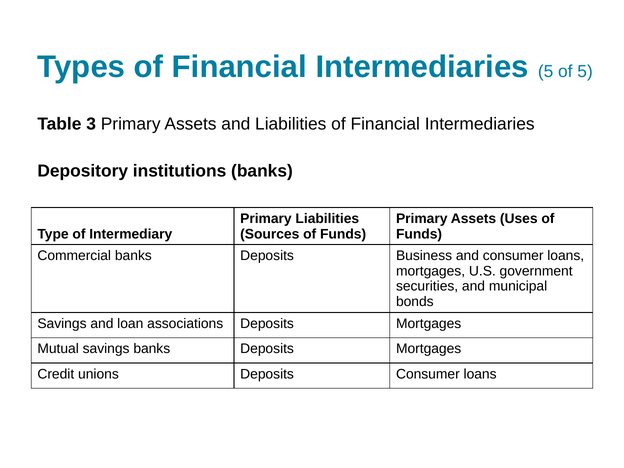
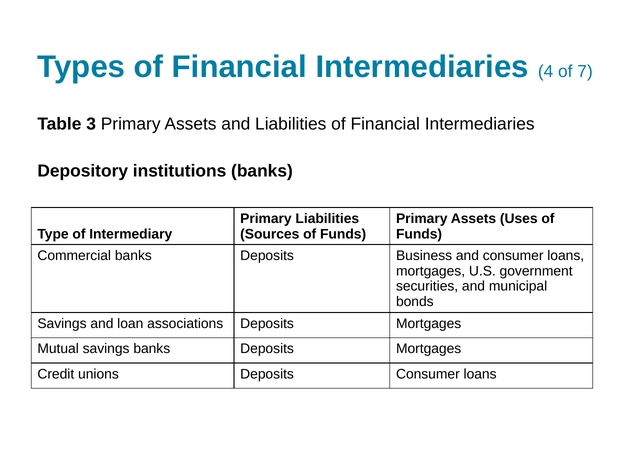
Intermediaries 5: 5 -> 4 (546, 71)
of 5: 5 -> 7 (585, 71)
